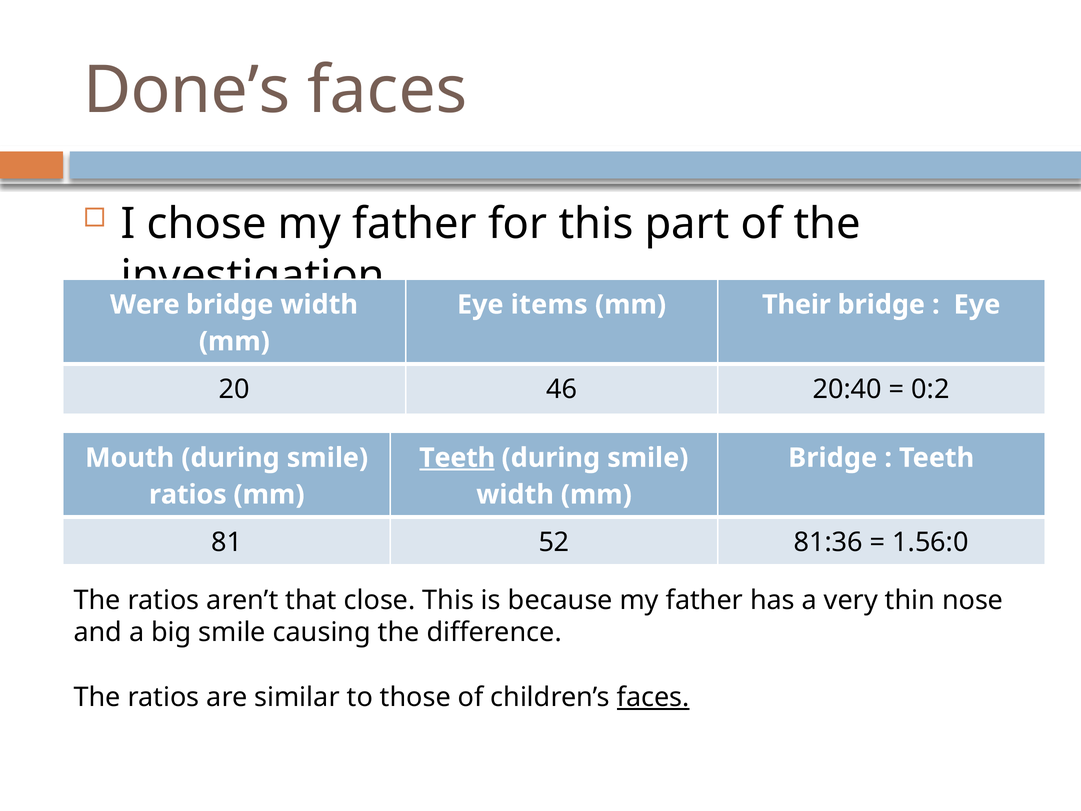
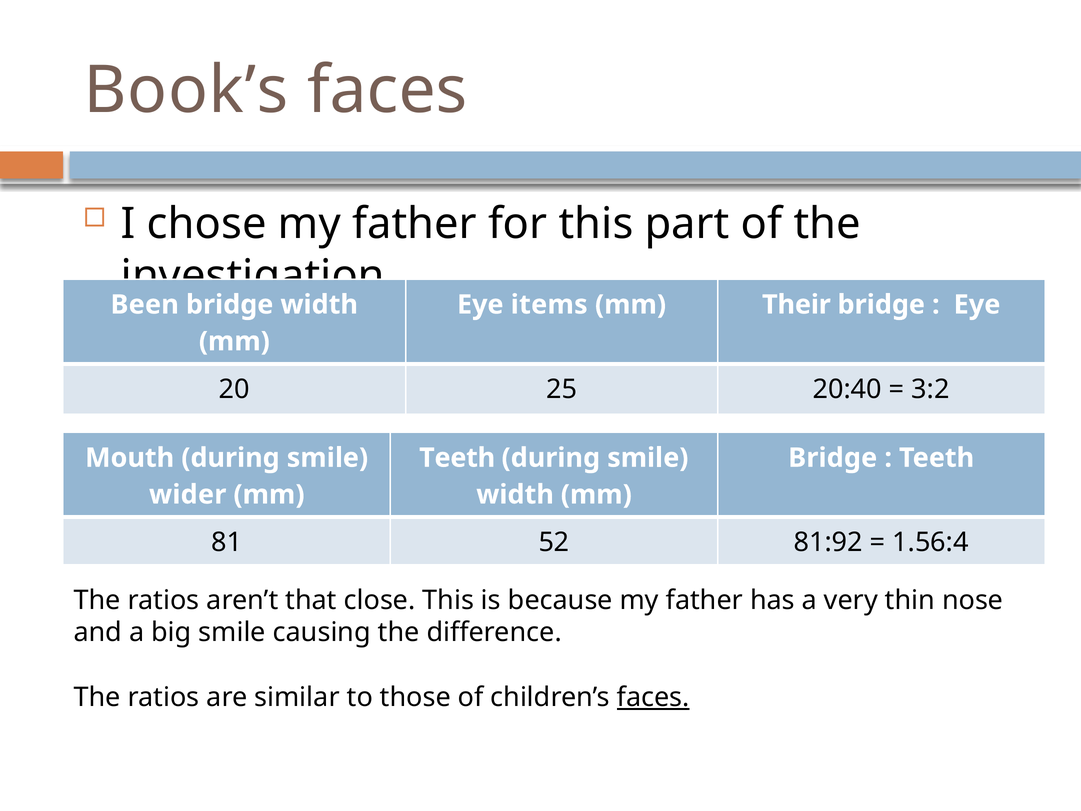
Done’s: Done’s -> Book’s (186, 90)
Were: Were -> Been (145, 305)
46: 46 -> 25 (562, 389)
0:2: 0:2 -> 3:2 (930, 389)
Teeth underline: present -> none (457, 458)
ratios: ratios -> wider (188, 494)
81:36: 81:36 -> 81:92 (828, 542)
1.56:0: 1.56:0 -> 1.56:4 (930, 542)
